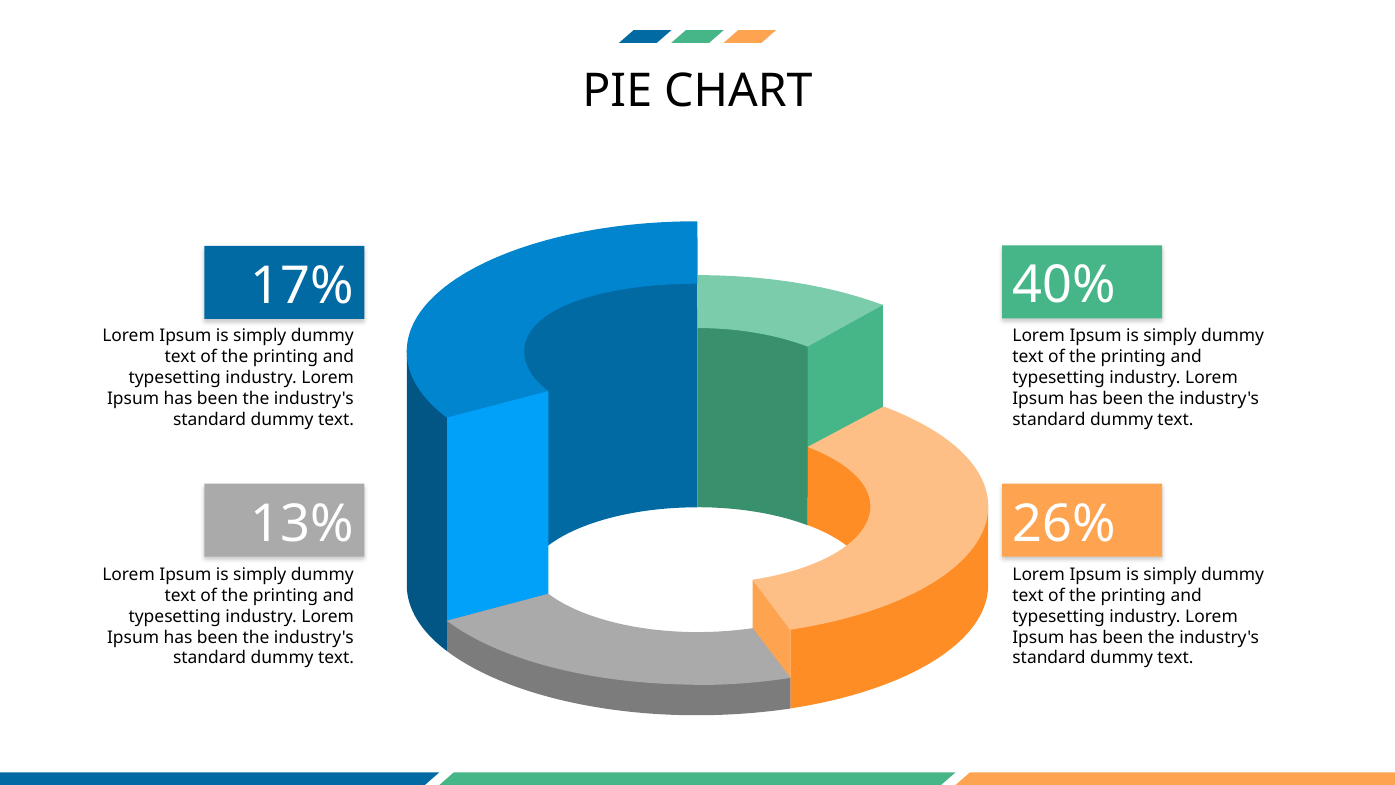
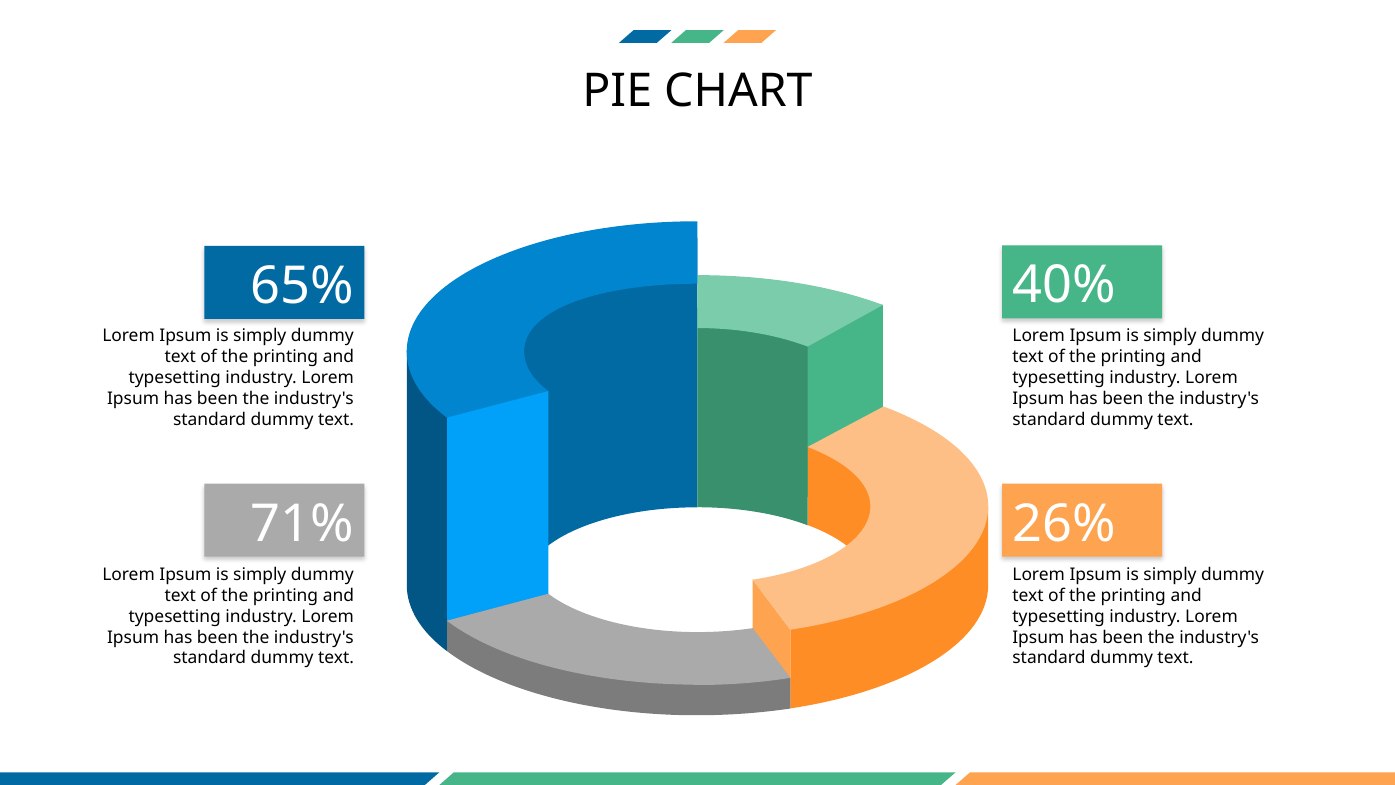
17%: 17% -> 65% (303, 286)
13%: 13% -> 71% (303, 524)
